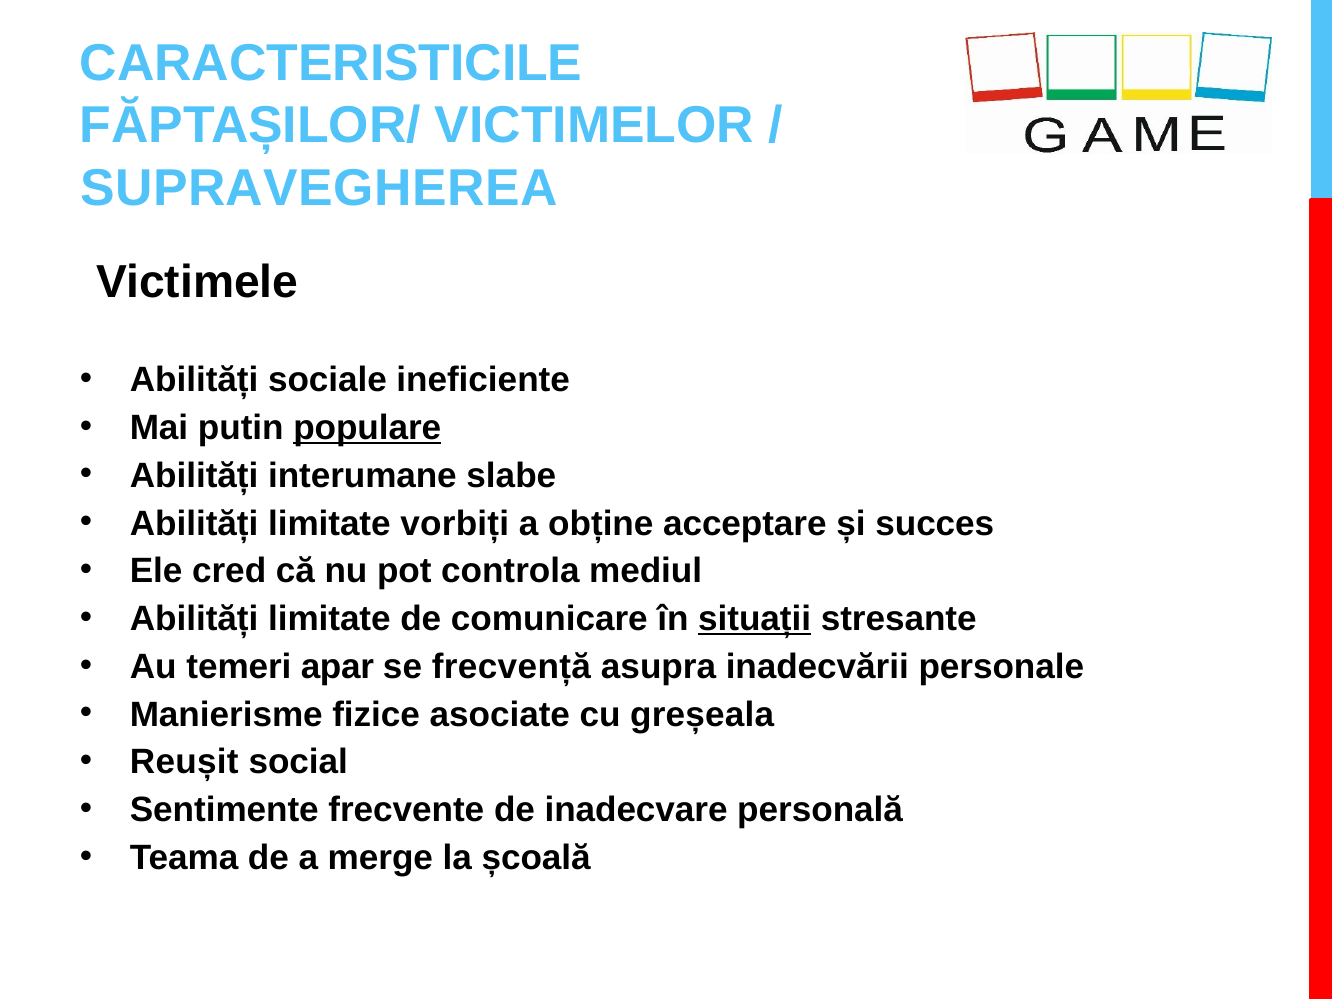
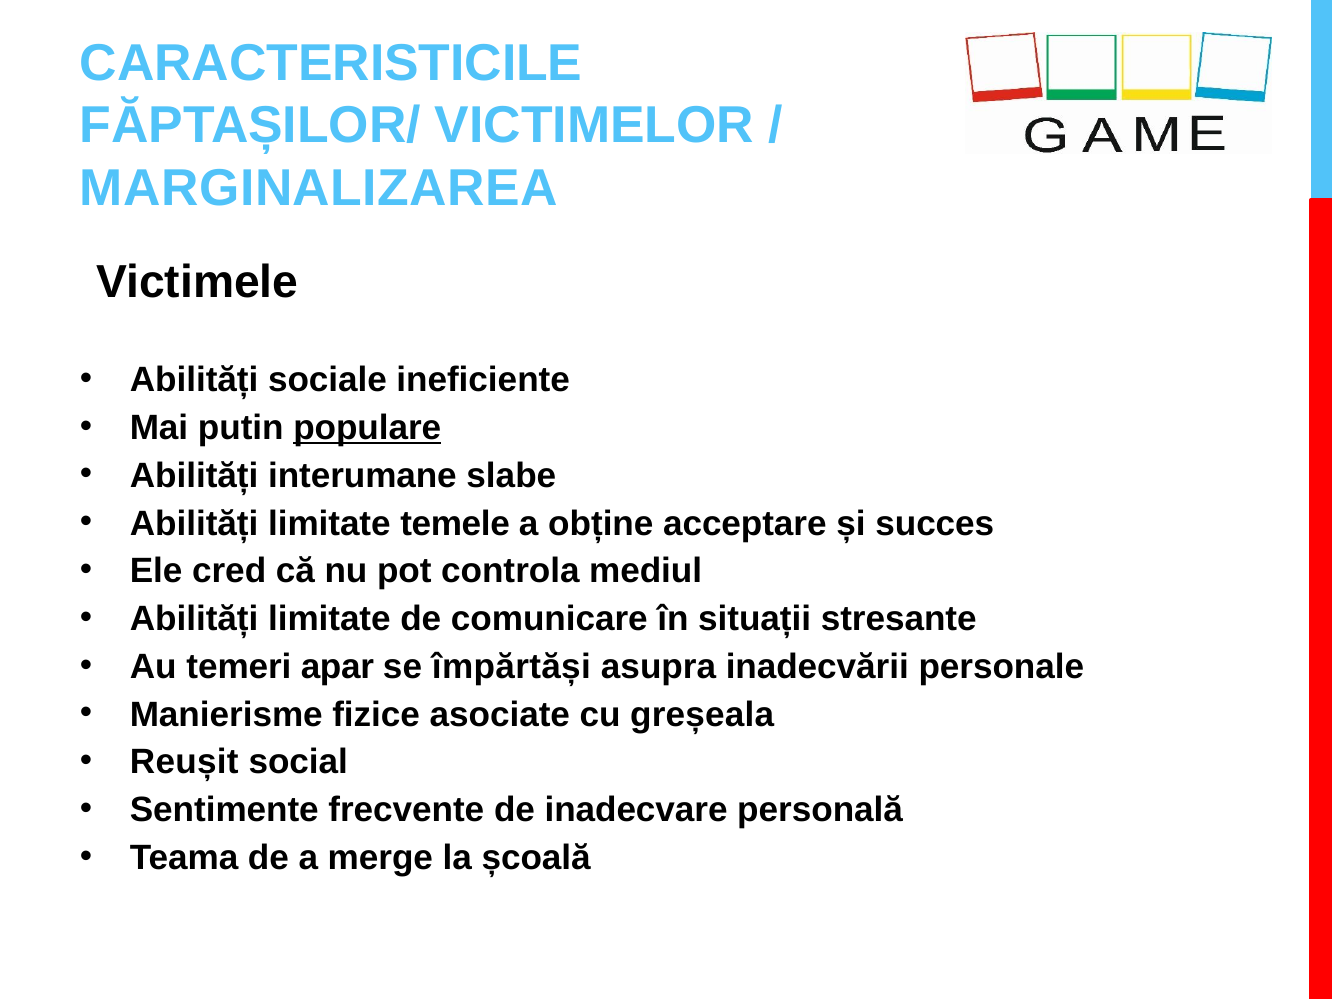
SUPRAVEGHEREA: SUPRAVEGHEREA -> MARGINALIZAREA (319, 188)
vorbiți: vorbiți -> temele (455, 523)
situații underline: present -> none (755, 619)
frecvență: frecvență -> împărtăși (511, 667)
